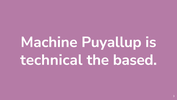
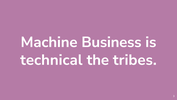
Puyallup: Puyallup -> Business (111, 42)
based: based -> tribes (135, 60)
